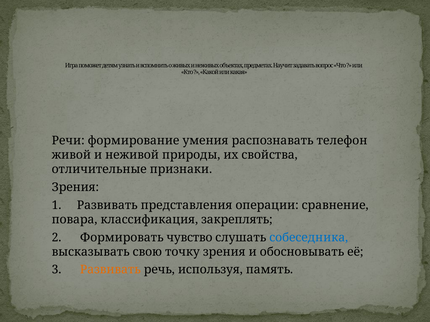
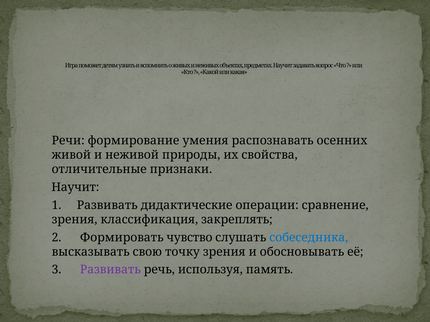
телефон: телефон -> осенних (342, 141)
Зрения: Зрения -> Научит (75, 188)
представления: представления -> дидактические (187, 206)
повара: повара -> зрения (75, 220)
Развивать colour: orange -> purple (110, 270)
